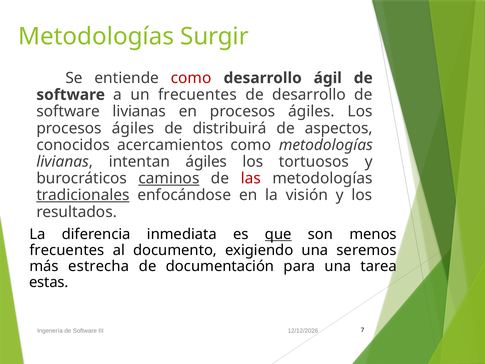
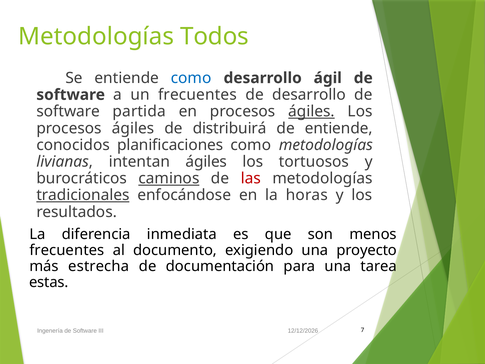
Surgir: Surgir -> Todos (215, 36)
como colour: red -> blue (191, 78)
software livianas: livianas -> partida (139, 111)
ágiles underline: none -> present (311, 111)
de aspectos: aspectos -> entiende (339, 128)
acercamientos: acercamientos -> planificaciones (170, 145)
visión: visión -> horas (307, 195)
que underline: present -> none (278, 234)
seremos: seremos -> proyecto (367, 250)
